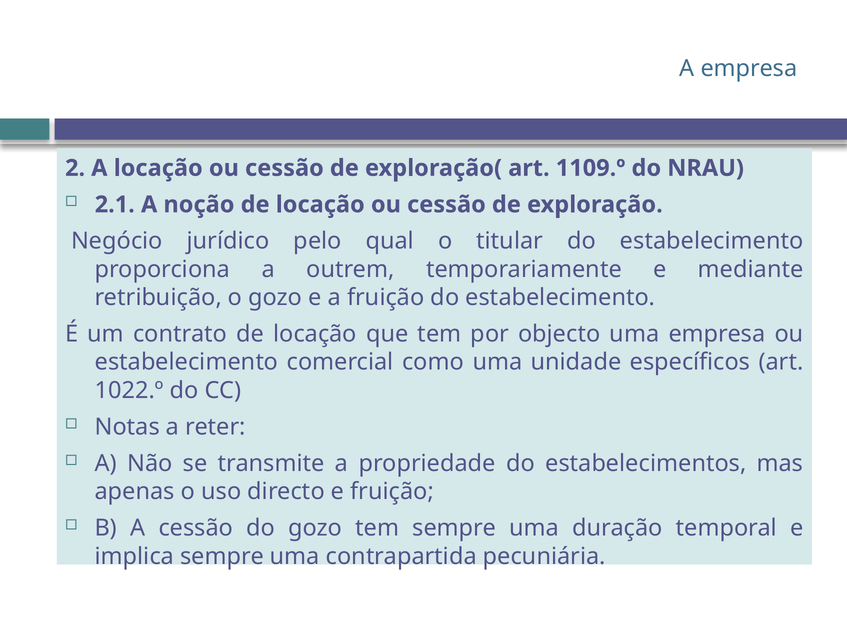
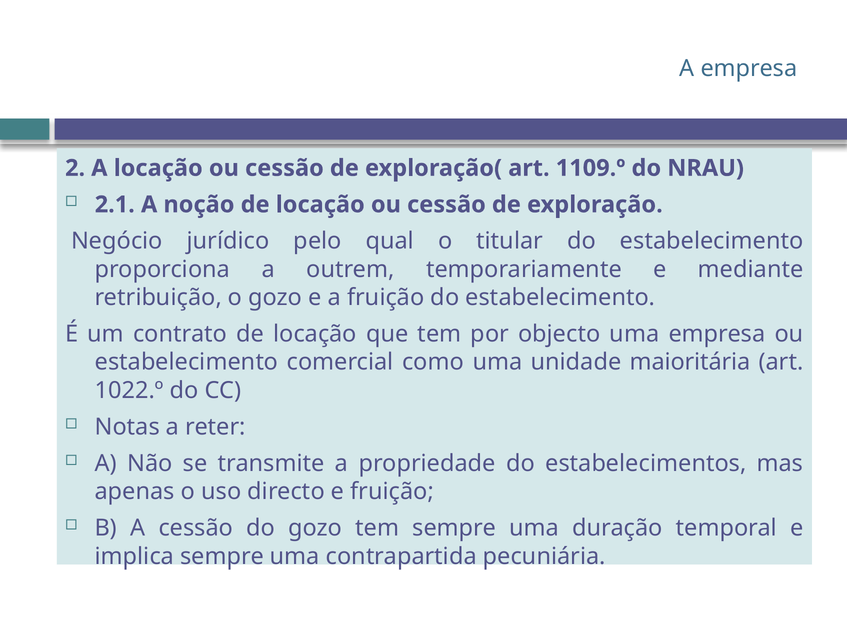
específicos: específicos -> maioritária (690, 362)
